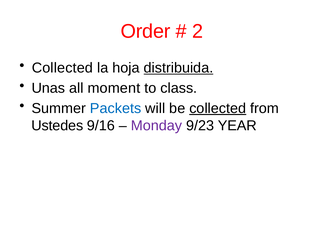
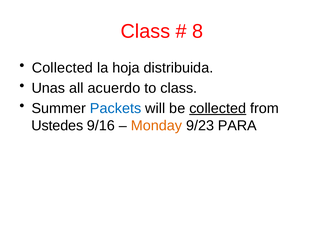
Order: Order -> Class (145, 31)
2: 2 -> 8 (198, 31)
distribuida underline: present -> none (178, 68)
moment: moment -> acuerdo (114, 88)
Monday colour: purple -> orange (157, 126)
YEAR: YEAR -> PARA (237, 126)
